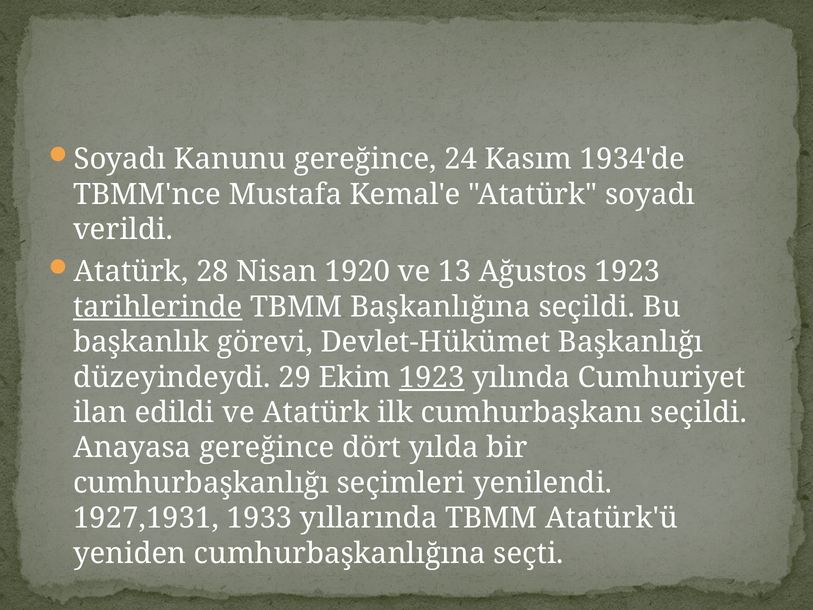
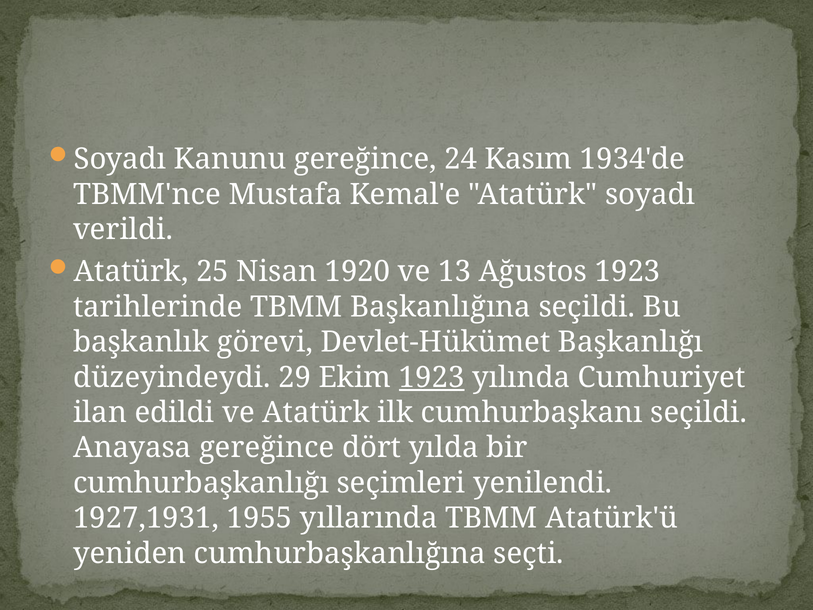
28: 28 -> 25 (212, 272)
tarihlerinde underline: present -> none (158, 307)
1933: 1933 -> 1955 (260, 518)
